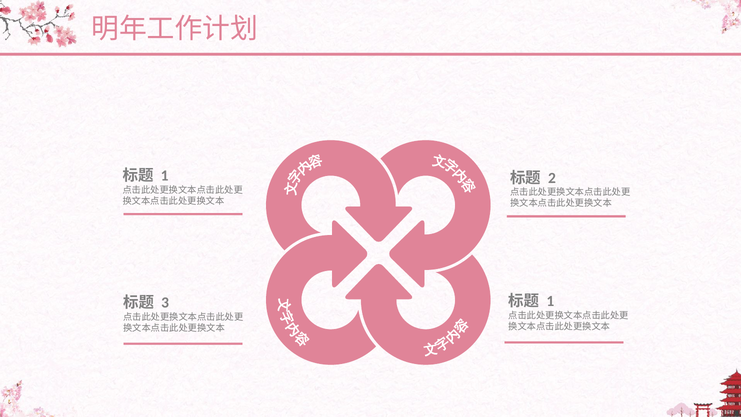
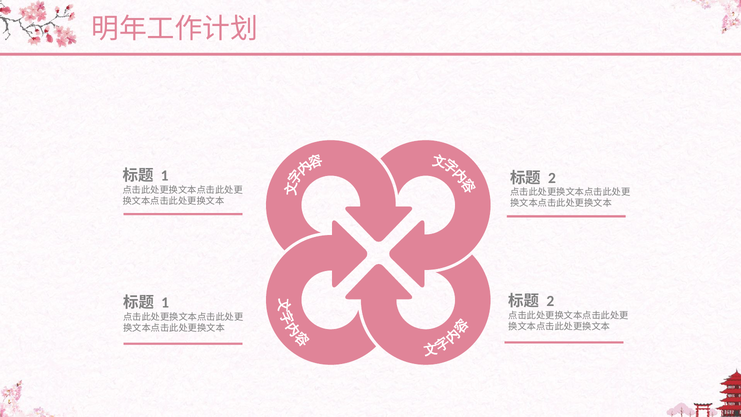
1: 1 -> 2 (550, 301)
3: 3 -> 1 (165, 303)
